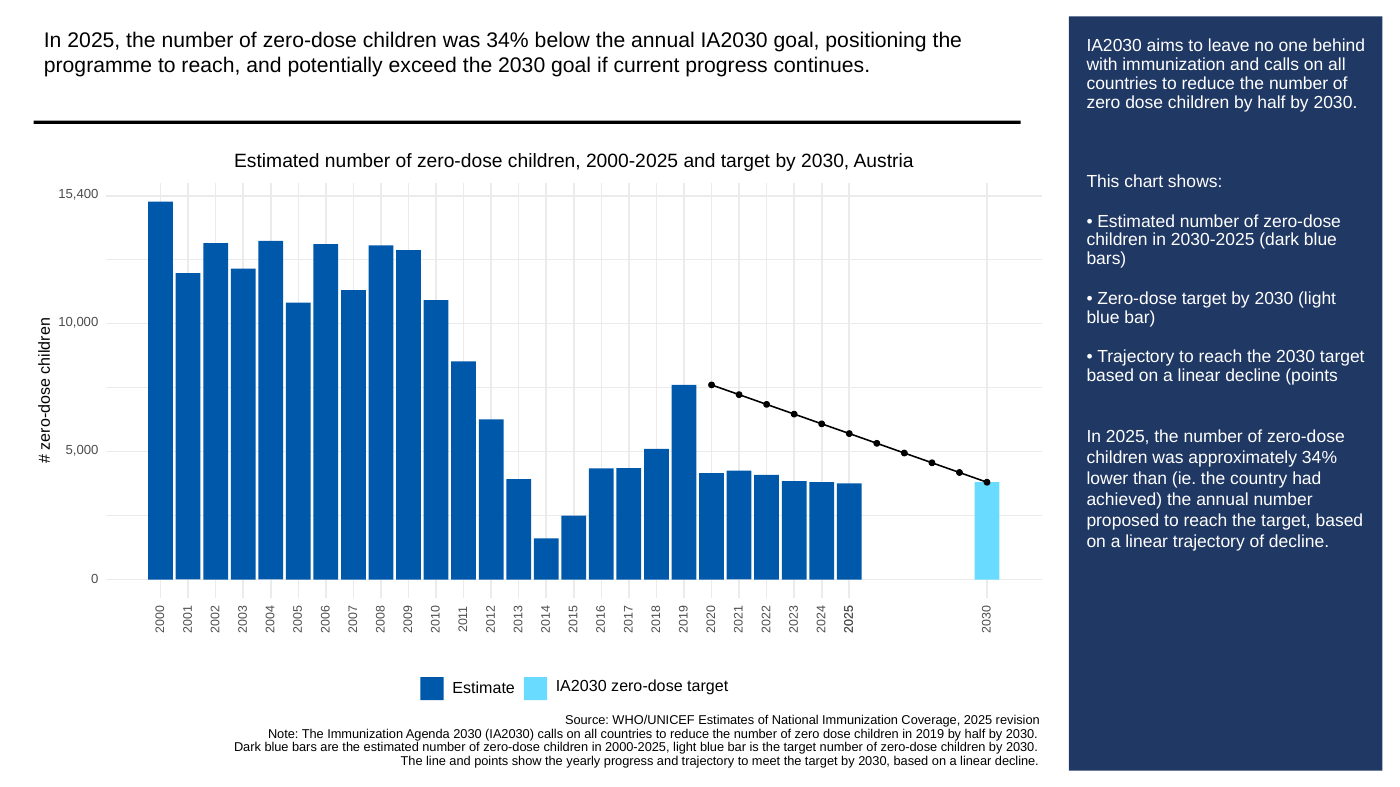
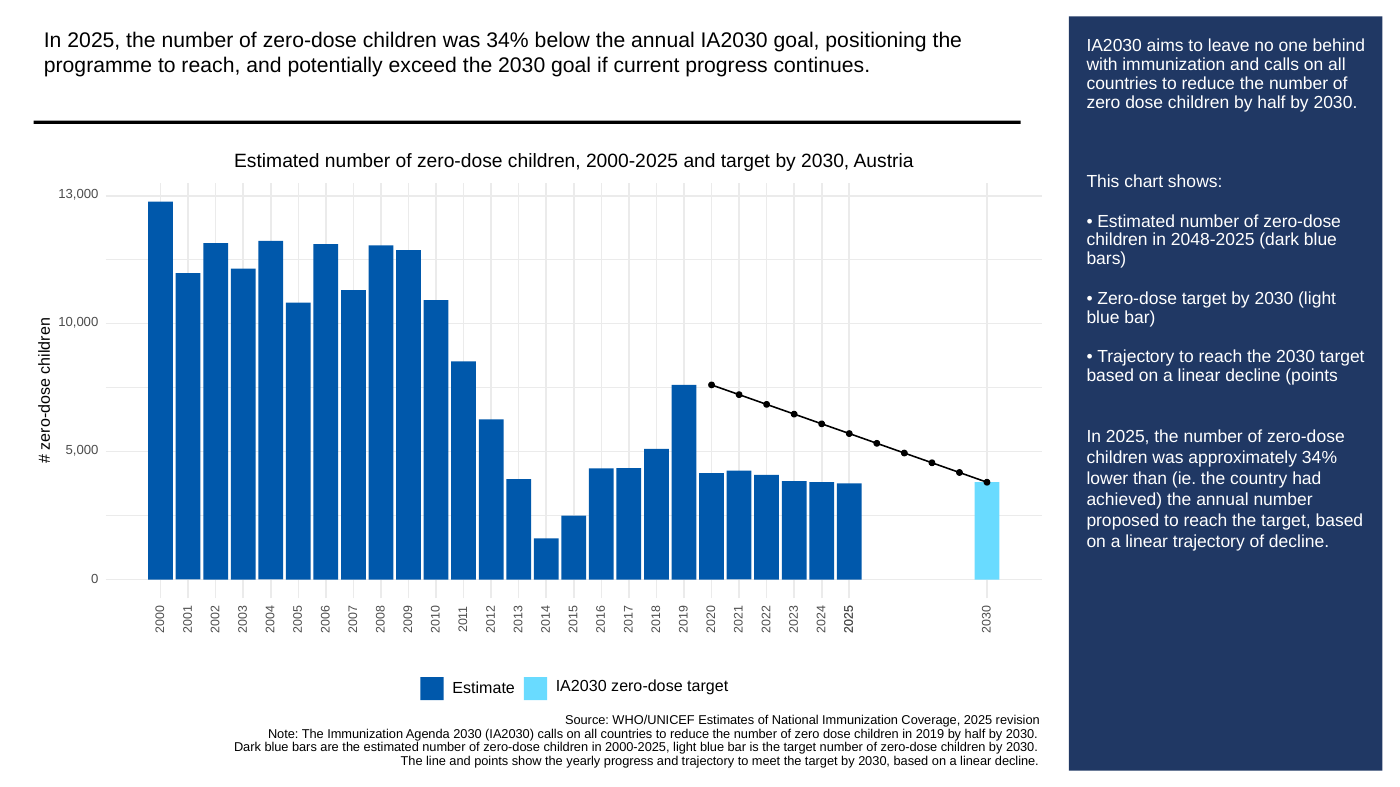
15,400: 15,400 -> 13,000 (78, 195)
2030-2025: 2030-2025 -> 2048-2025 (1213, 240)
